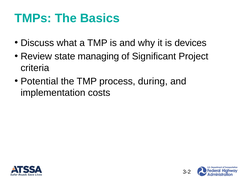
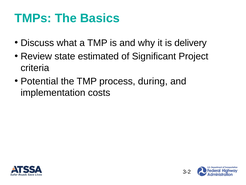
devices: devices -> delivery (191, 43)
managing: managing -> estimated (98, 56)
